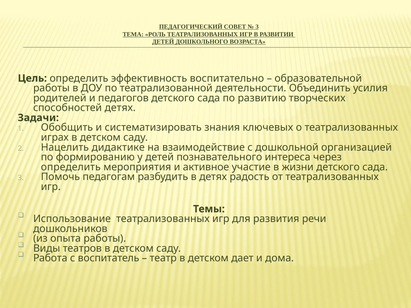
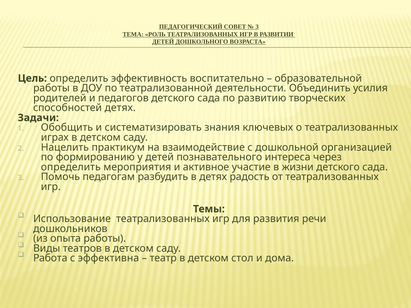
дидактике: дидактике -> практикум (118, 147)
воспитатель: воспитатель -> эффективна (108, 258)
дает: дает -> стол (242, 258)
